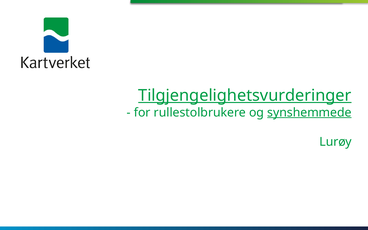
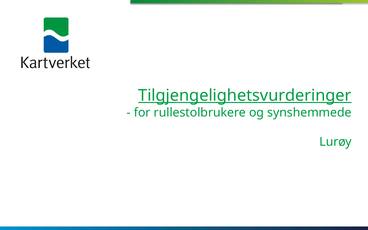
synshemmede underline: present -> none (309, 112)
